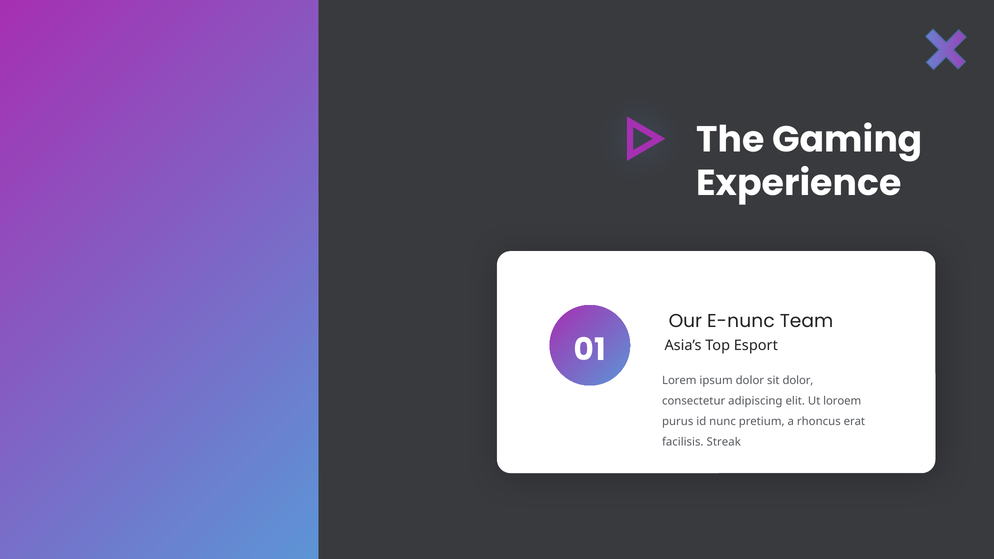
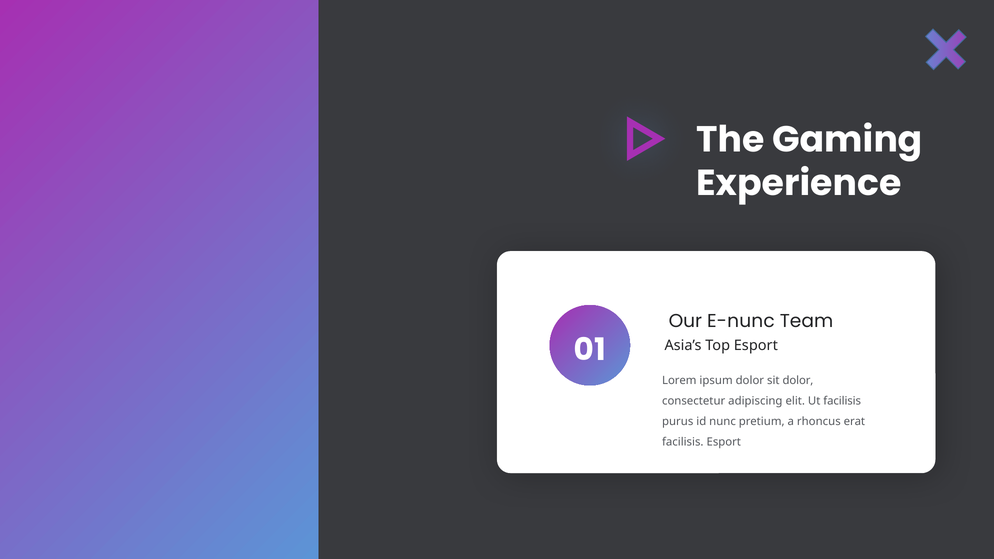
Ut loroem: loroem -> facilisis (842, 401)
facilisis Streak: Streak -> Esport (724, 442)
